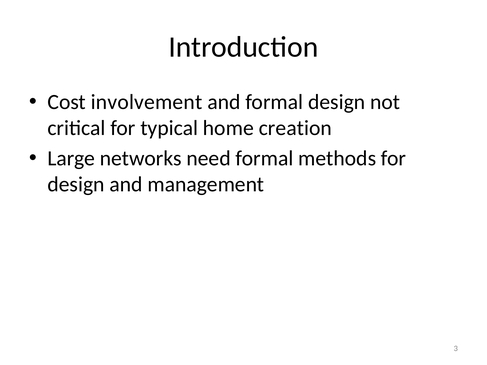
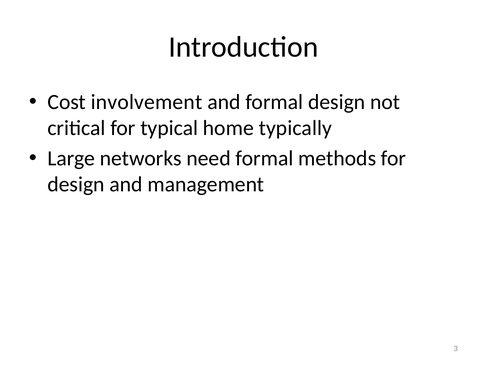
creation: creation -> typically (295, 128)
